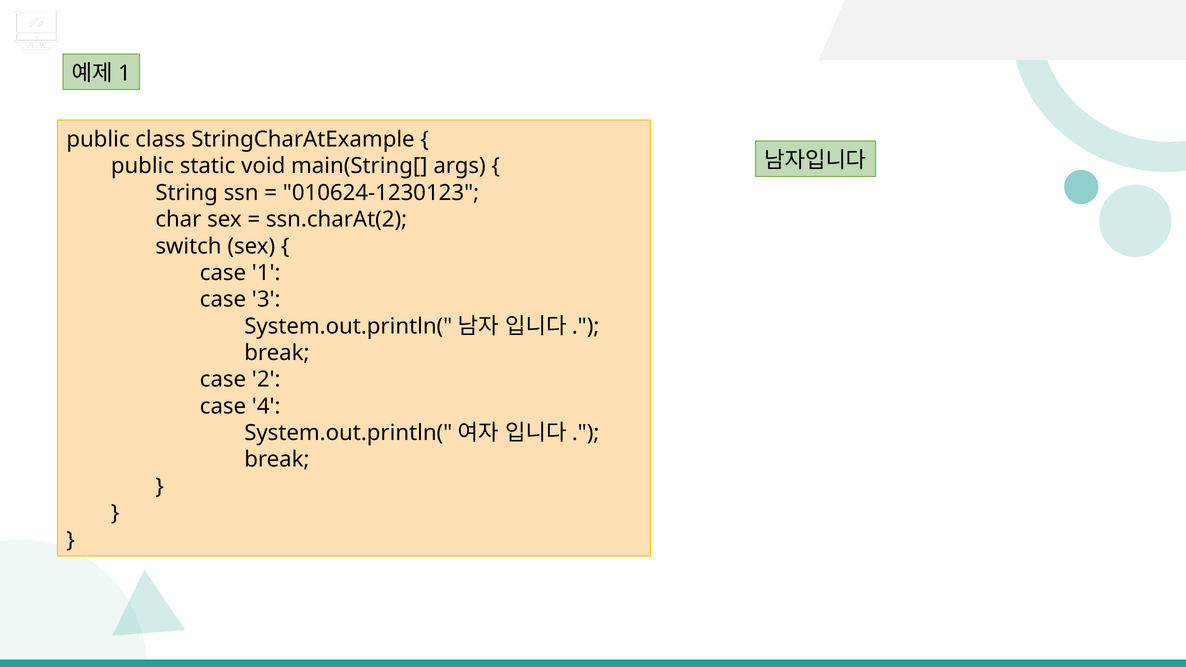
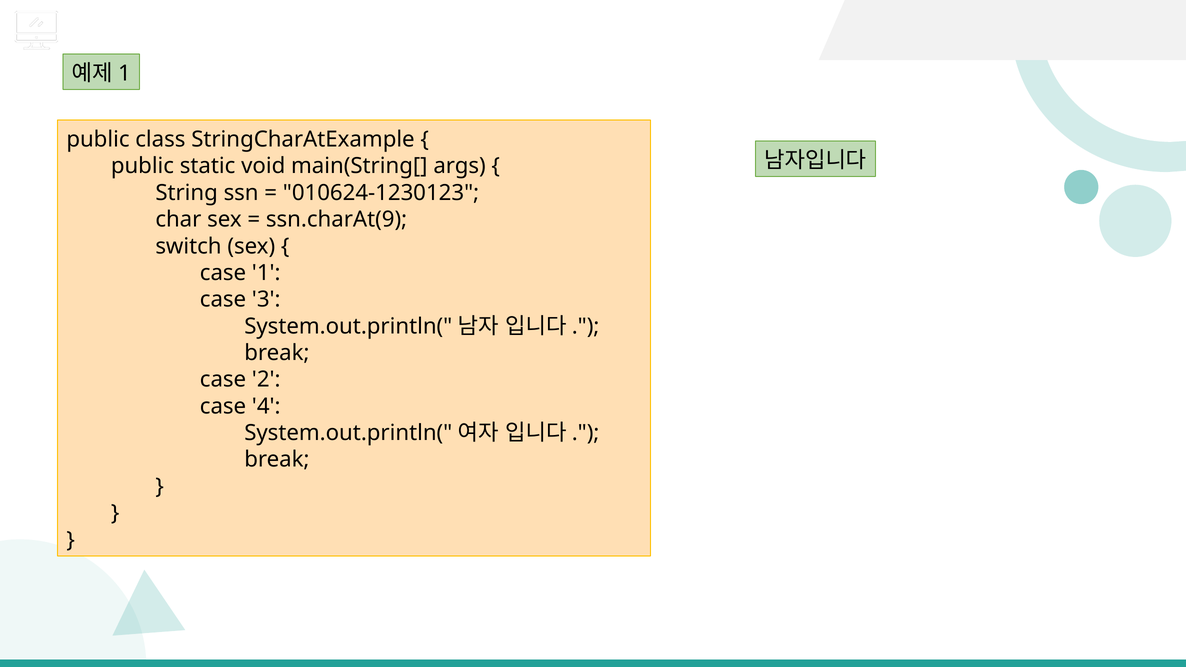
ssn.charAt(2: ssn.charAt(2 -> ssn.charAt(9 (337, 220)
